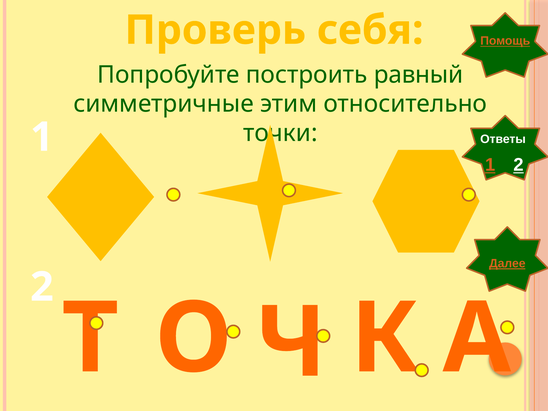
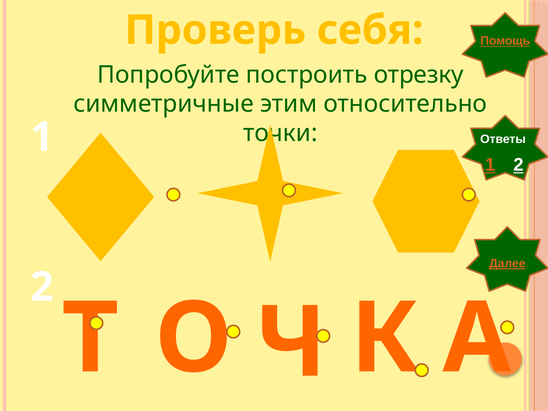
равный: равный -> отрезку (419, 75)
